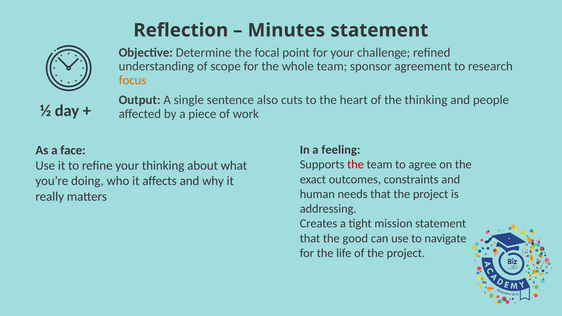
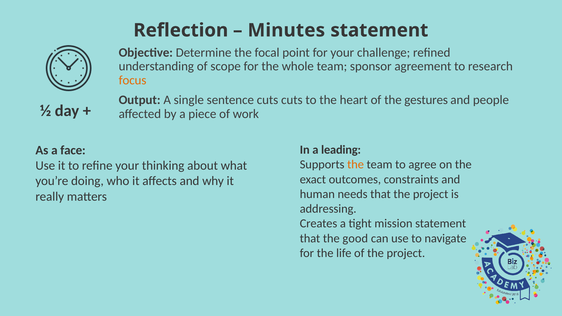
sentence also: also -> cuts (268, 100)
the thinking: thinking -> gestures (426, 100)
feeling: feeling -> leading (341, 150)
the colour: red -> orange (356, 165)
